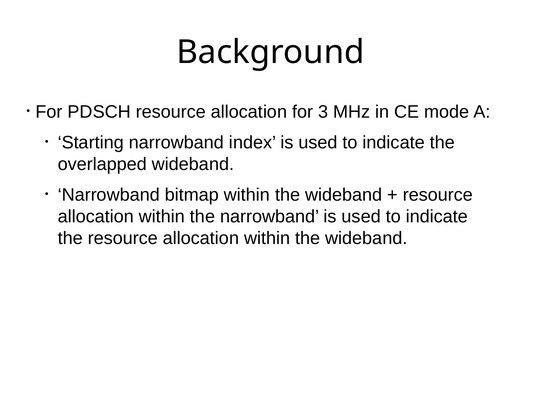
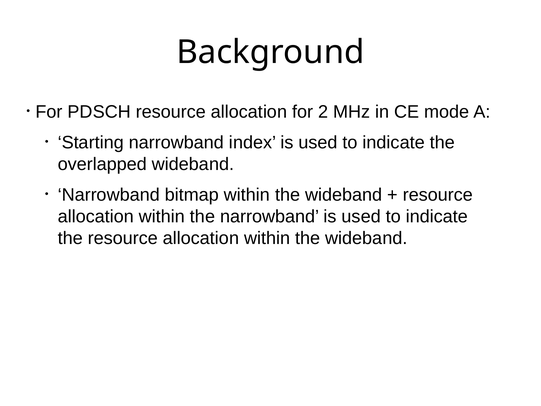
3: 3 -> 2 (323, 112)
